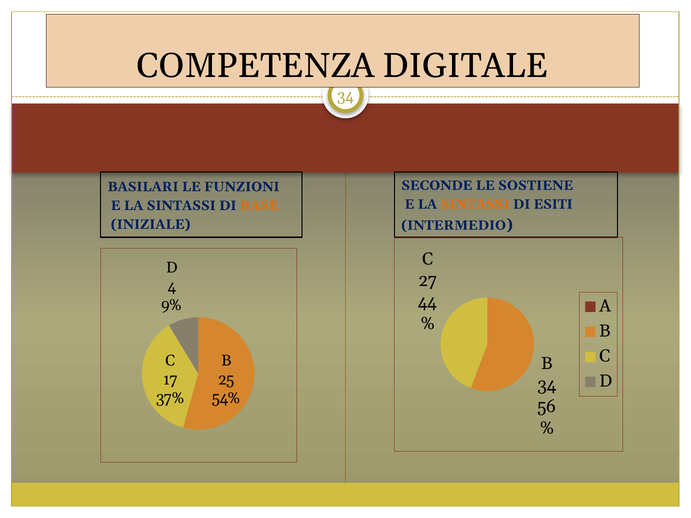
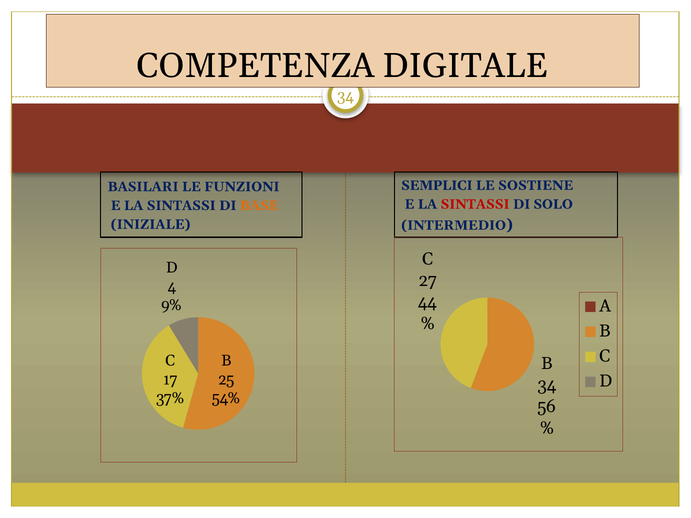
SECONDE: SECONDE -> SEMPLICI (437, 185)
SINTASSI colour: orange -> red (475, 204)
ESITI: ESITI -> SOLO (553, 204)
